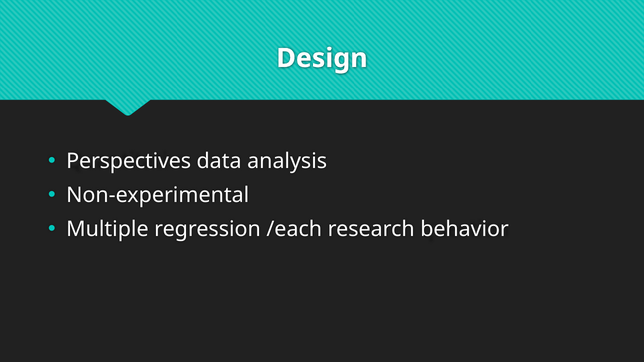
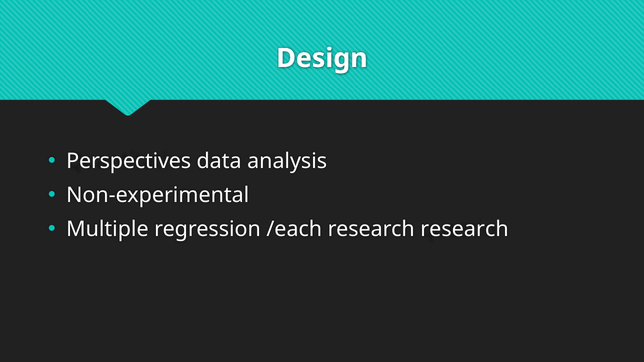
research behavior: behavior -> research (464, 230)
